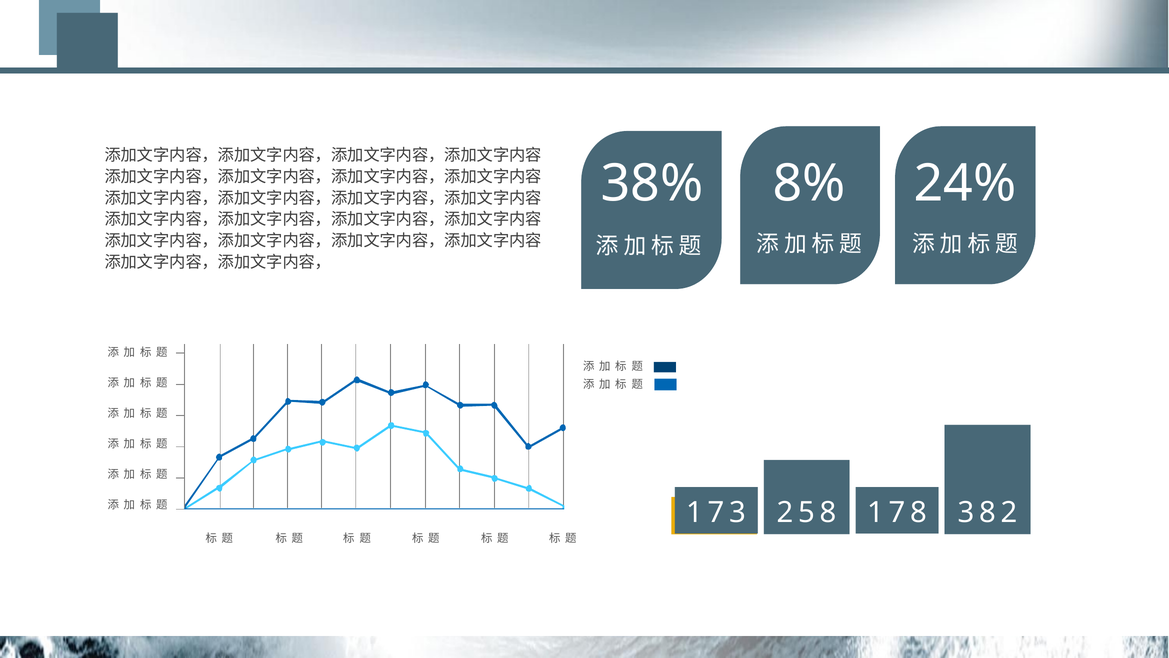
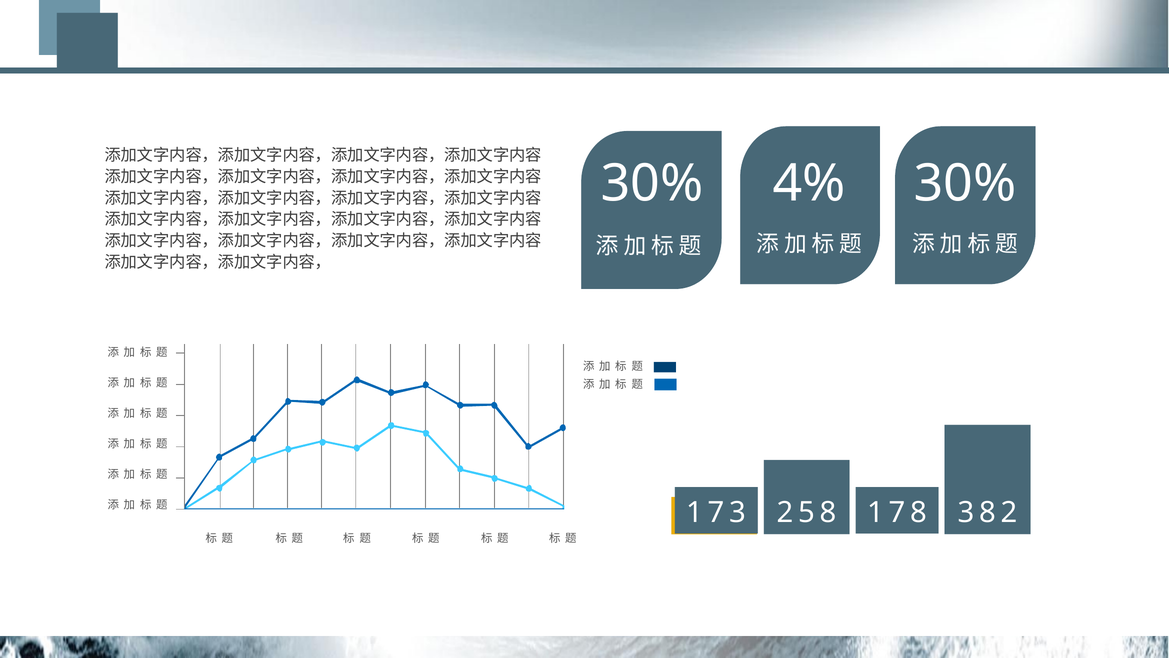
38%: 38% -> 30% (652, 183)
8%: 8% -> 4% (809, 183)
24%: 24% -> 30% (965, 183)
